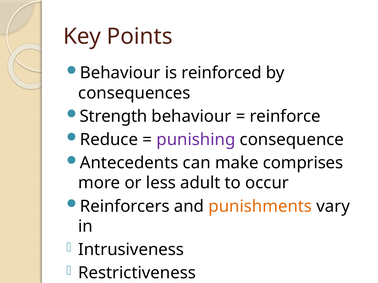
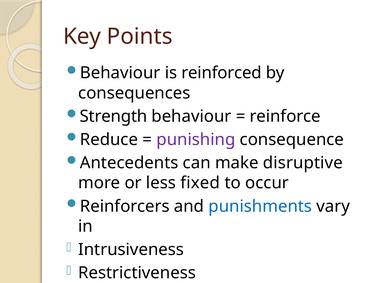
comprises: comprises -> disruptive (303, 163)
adult: adult -> fixed (200, 183)
punishments colour: orange -> blue (260, 207)
